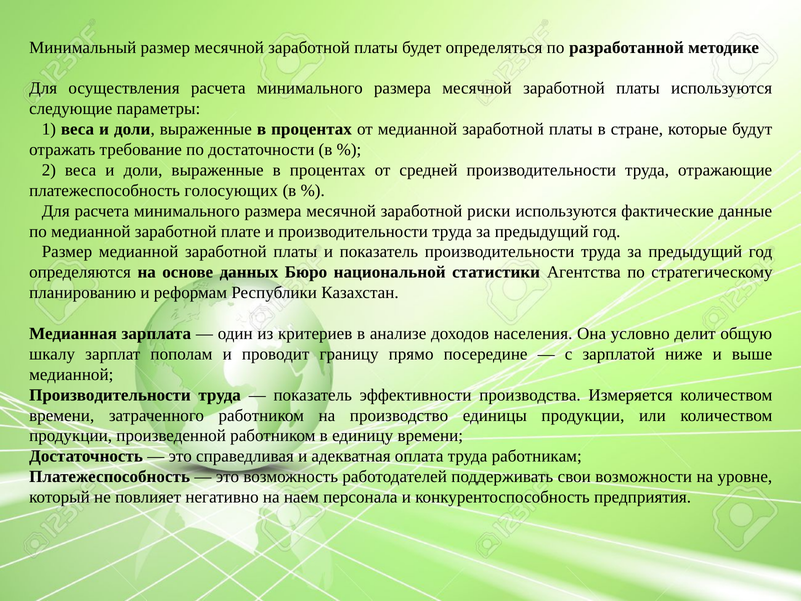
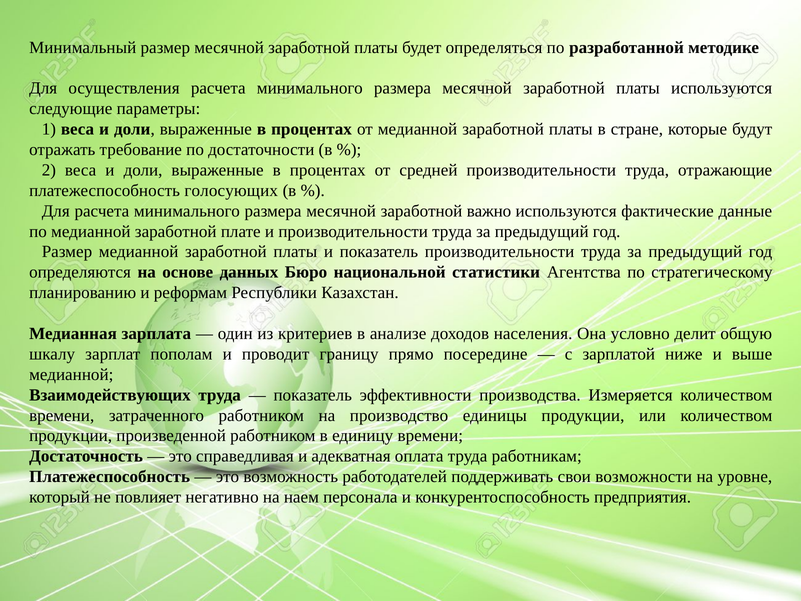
риски: риски -> важно (489, 211)
Производительности: Производительности -> Взаимодействующих (110, 395)
